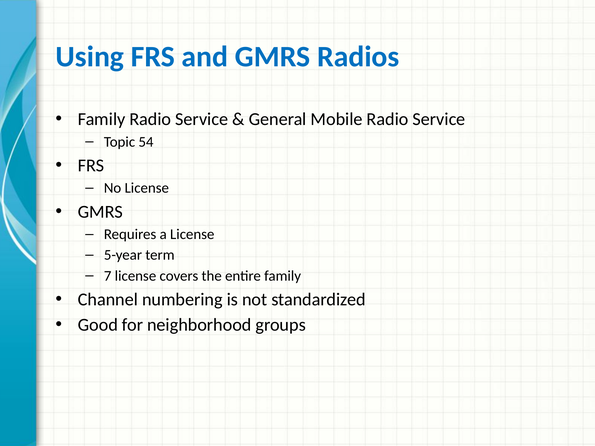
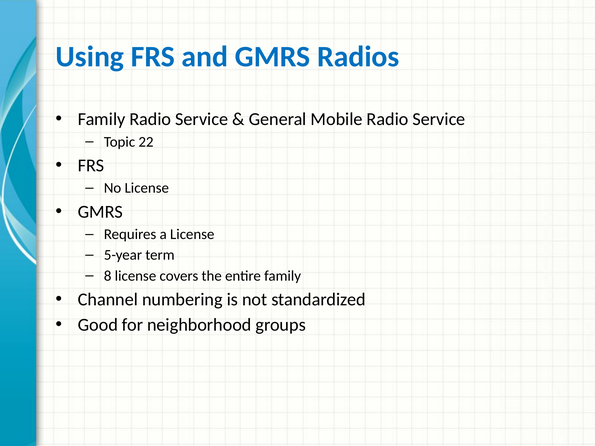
54: 54 -> 22 (146, 142)
7: 7 -> 8 (108, 276)
